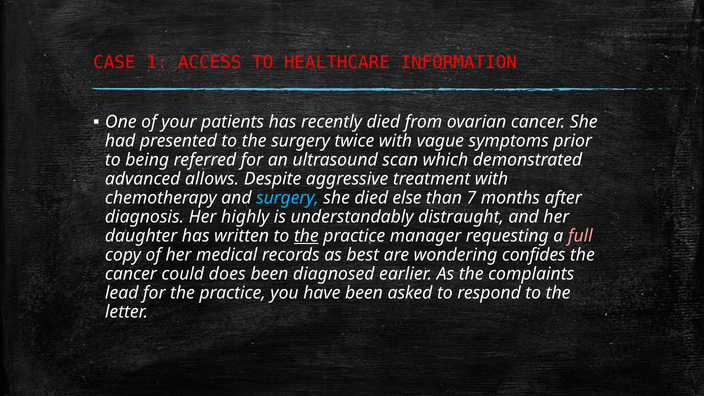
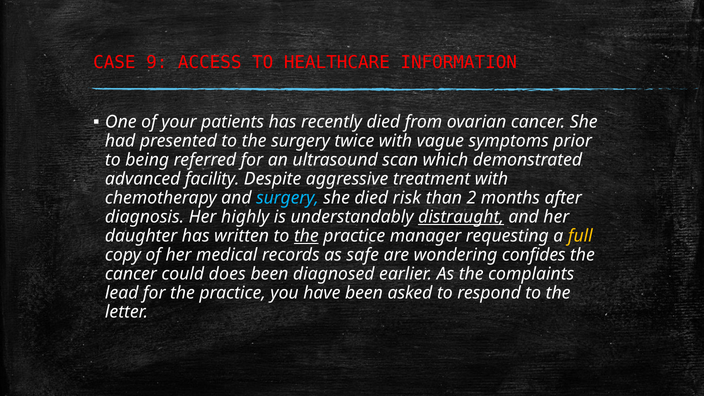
1: 1 -> 9 (157, 63)
allows: allows -> facility (212, 179)
else: else -> risk (407, 198)
7: 7 -> 2 (471, 198)
distraught underline: none -> present (461, 217)
full colour: pink -> yellow (580, 236)
best: best -> safe (363, 255)
